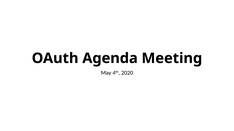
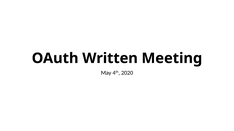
Agenda: Agenda -> Written (110, 58)
